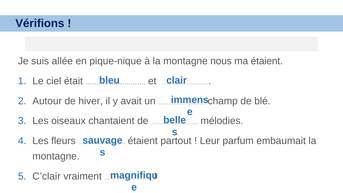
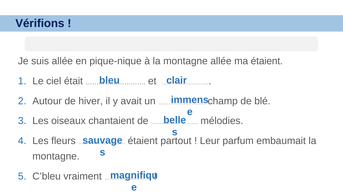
montagne nous: nous -> allée (221, 61)
C’clair: C’clair -> C’bleu (47, 176)
